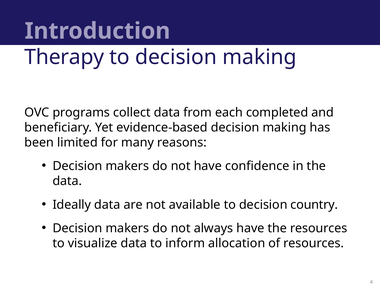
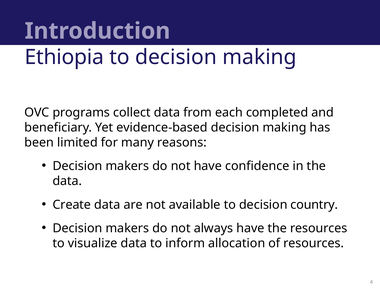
Therapy: Therapy -> Ethiopia (64, 57)
Ideally: Ideally -> Create (72, 204)
